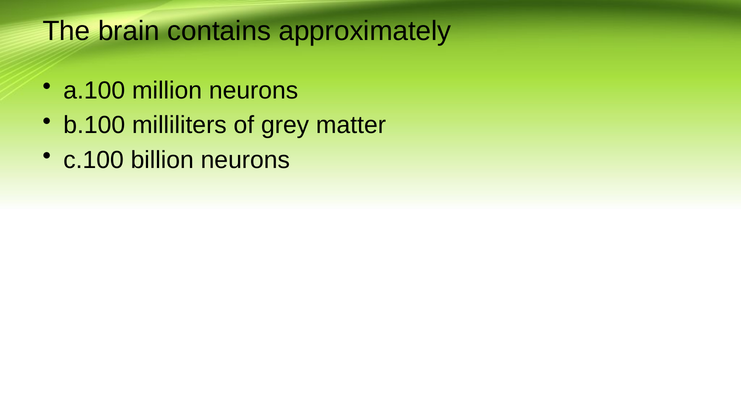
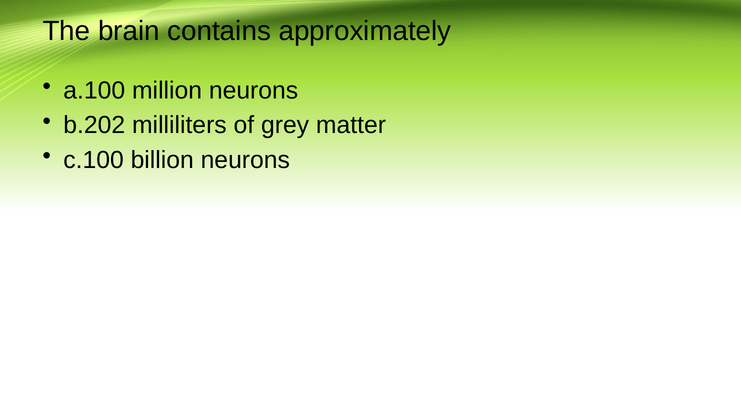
b.100: b.100 -> b.202 (94, 125)
